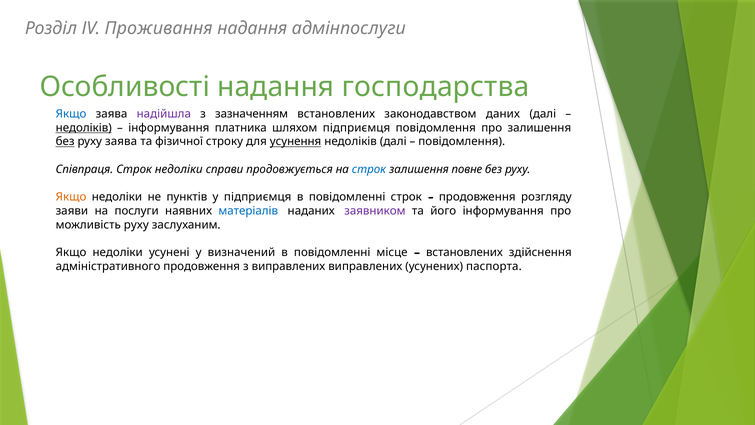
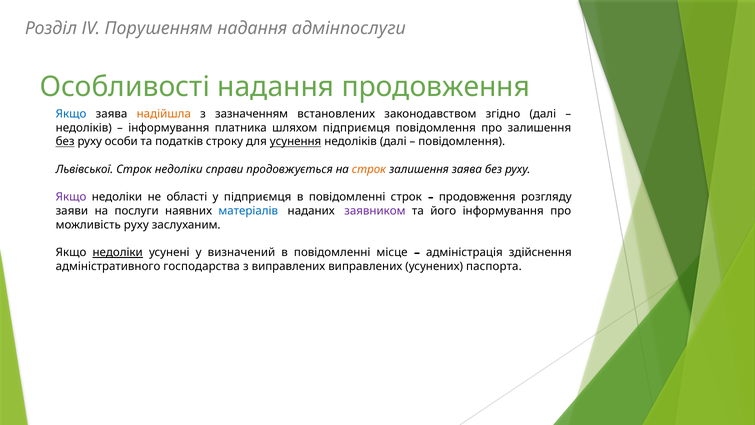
Проживання: Проживання -> Порушенням (159, 28)
надання господарства: господарства -> продовження (436, 87)
надійшла colour: purple -> orange (164, 114)
даних: даних -> згідно (503, 114)
недоліків underline: present -> none (84, 128)
руху заява: заява -> особи (121, 142)
фізичної: фізичної -> податків (179, 142)
Співпраця: Співпраця -> Львівської (84, 169)
строк colour: blue -> orange (369, 169)
залишення повне: повне -> заява (467, 169)
Якщо colour: orange -> purple (71, 197)
пунктів: пунктів -> області (187, 197)
недоліки underline: none -> present (118, 252)
встановлених: встановлених -> адміністрація (464, 252)
адміністративного продовження: продовження -> господарства (202, 266)
